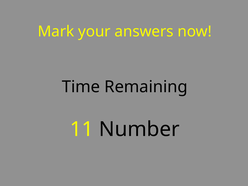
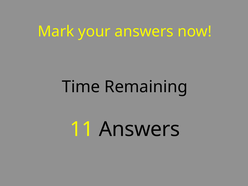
11 Number: Number -> Answers (139, 129)
